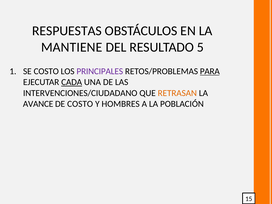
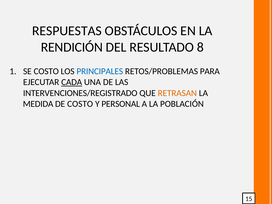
MANTIENE: MANTIENE -> RENDICIÓN (72, 47)
5: 5 -> 8 (200, 47)
PRINCIPALES colour: purple -> blue (100, 71)
PARA underline: present -> none (210, 71)
INTERVENCIONES/CIUDADANO: INTERVENCIONES/CIUDADANO -> INTERVENCIONES/REGISTRADO (80, 93)
AVANCE: AVANCE -> MEDIDA (38, 104)
HOMBRES: HOMBRES -> PERSONAL (121, 104)
